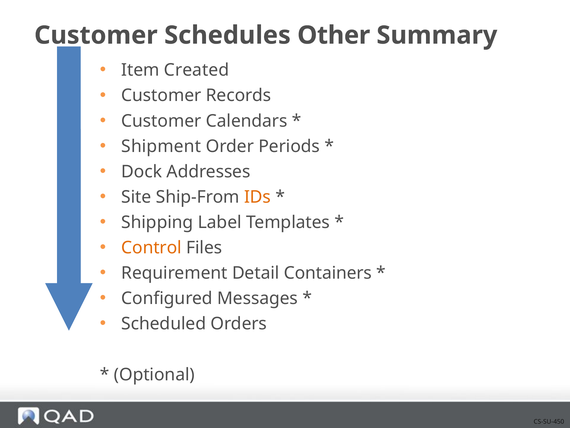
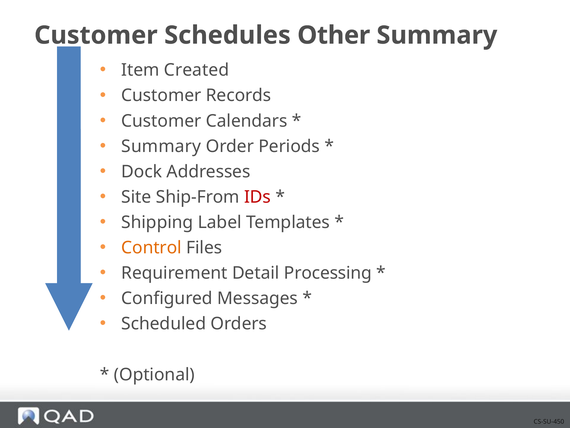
Shipment: Shipment -> Summary (161, 146)
IDs colour: orange -> red (258, 197)
Containers: Containers -> Processing (328, 273)
